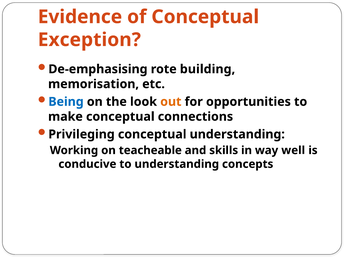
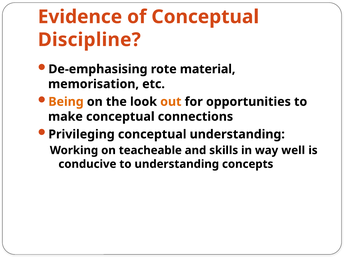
Exception: Exception -> Discipline (89, 40)
building: building -> material (208, 69)
Being colour: blue -> orange (66, 102)
